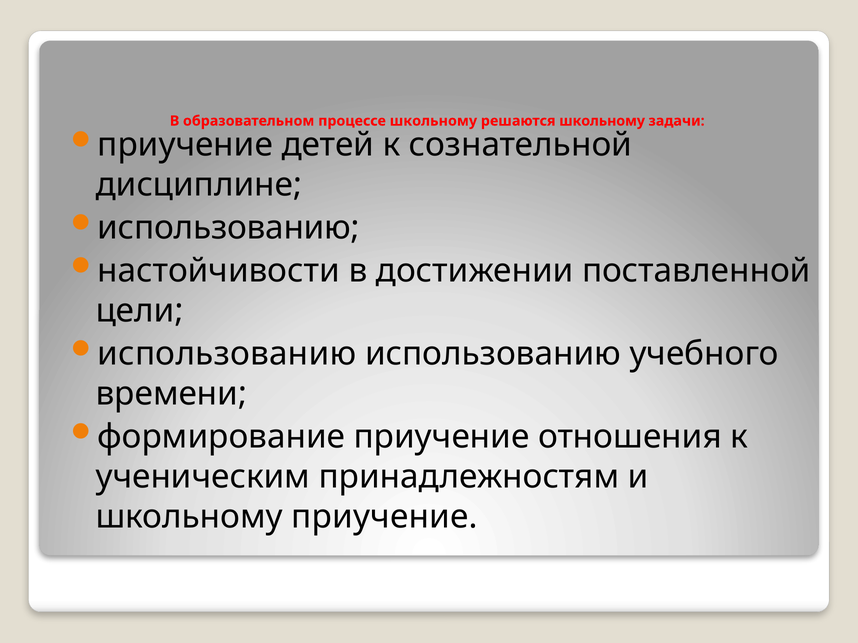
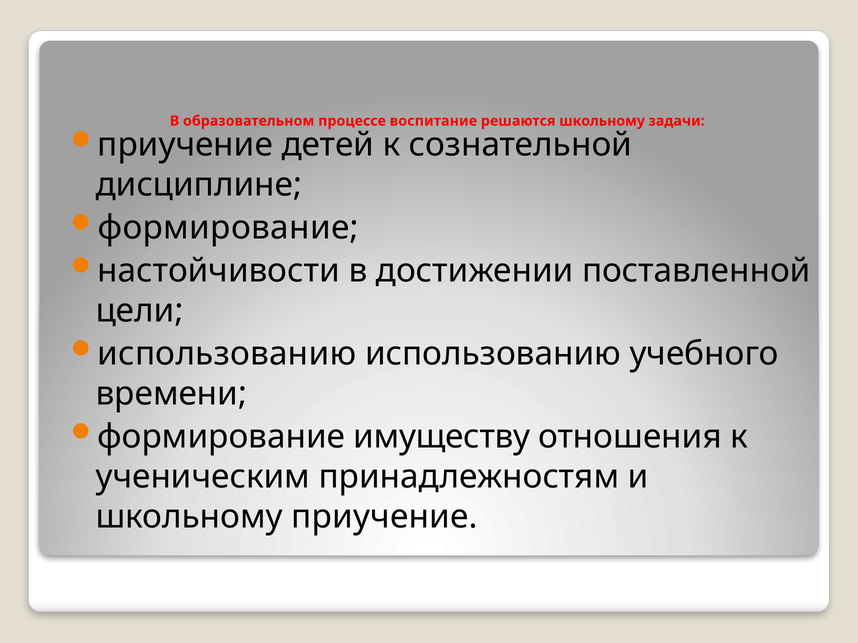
процессе школьному: школьному -> воспитание (433, 121)
использованию: использованию -> формирование (228, 228)
формирование приучение: приучение -> имуществу (442, 437)
